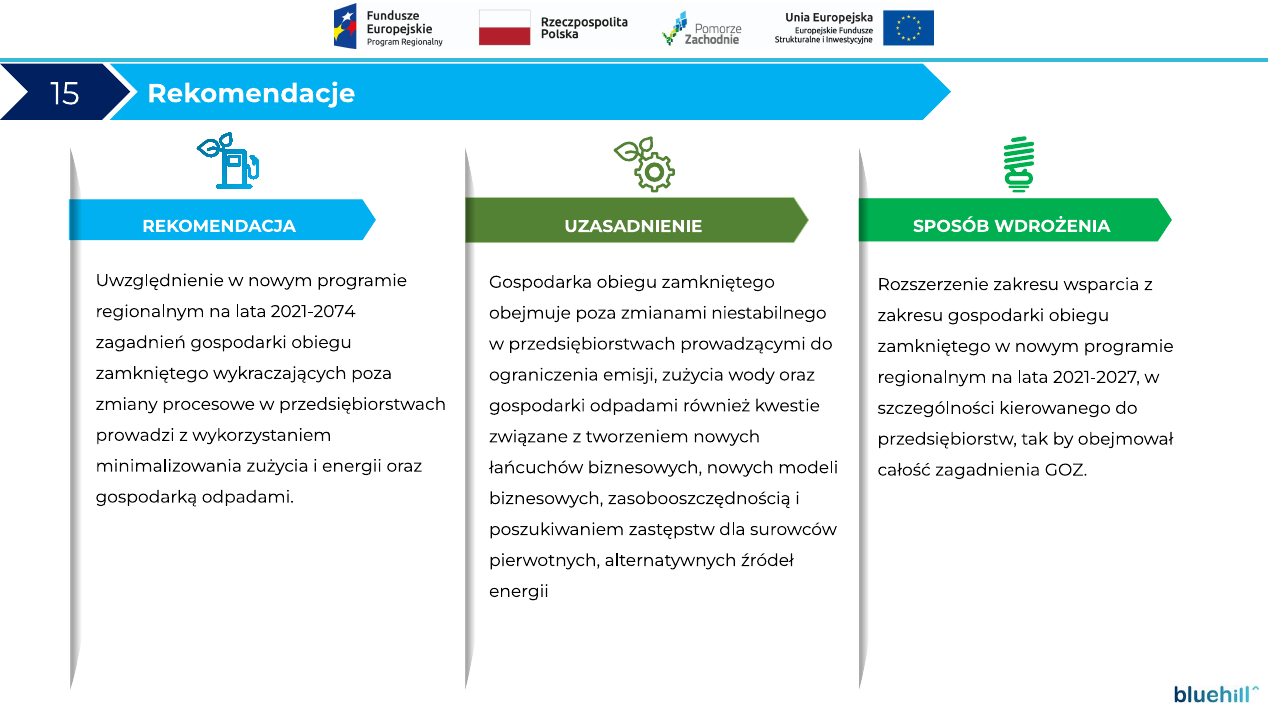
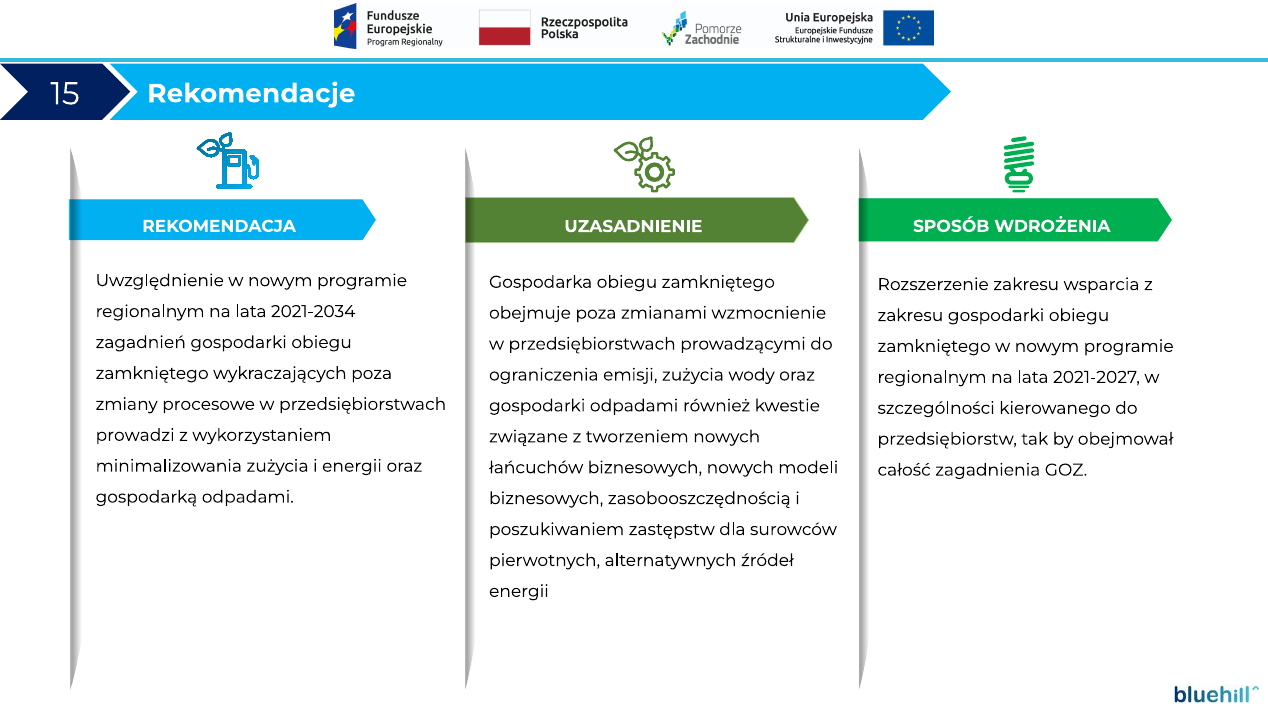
2021-2074: 2021-2074 -> 2021-2034 (313, 312)
niestabilnego: niestabilnego -> wzmocnienie (769, 313)
